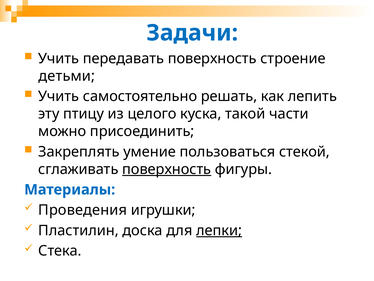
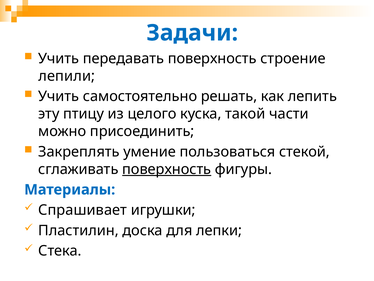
детьми: детьми -> лепили (67, 76)
Проведения: Проведения -> Спрашивает (83, 210)
лепки underline: present -> none (219, 230)
